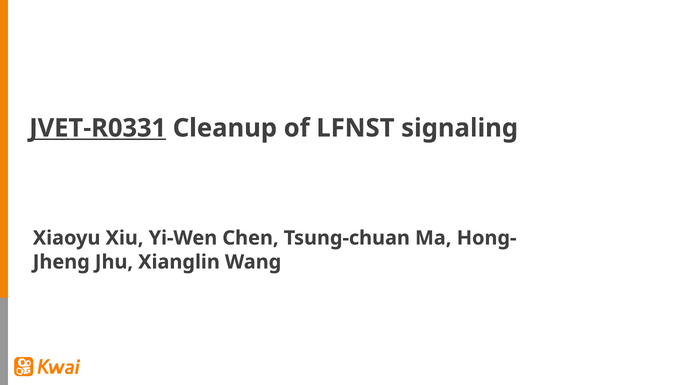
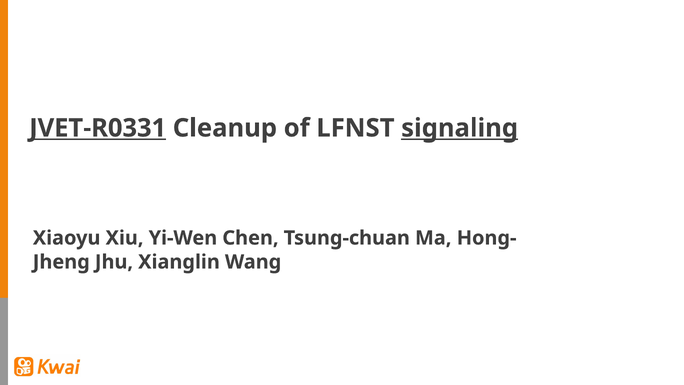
signaling underline: none -> present (460, 128)
